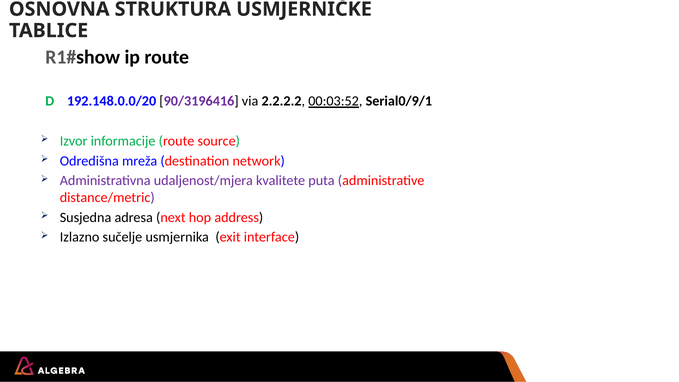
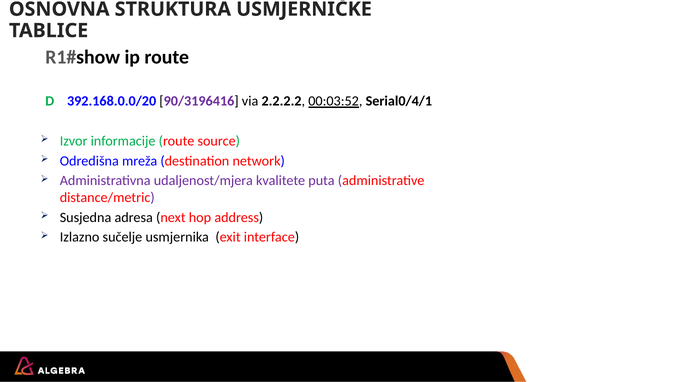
192.148.0.0/20: 192.148.0.0/20 -> 392.168.0.0/20 (112, 101)
Serial0/9/1: Serial0/9/1 -> Serial0/4/1 (399, 101)
